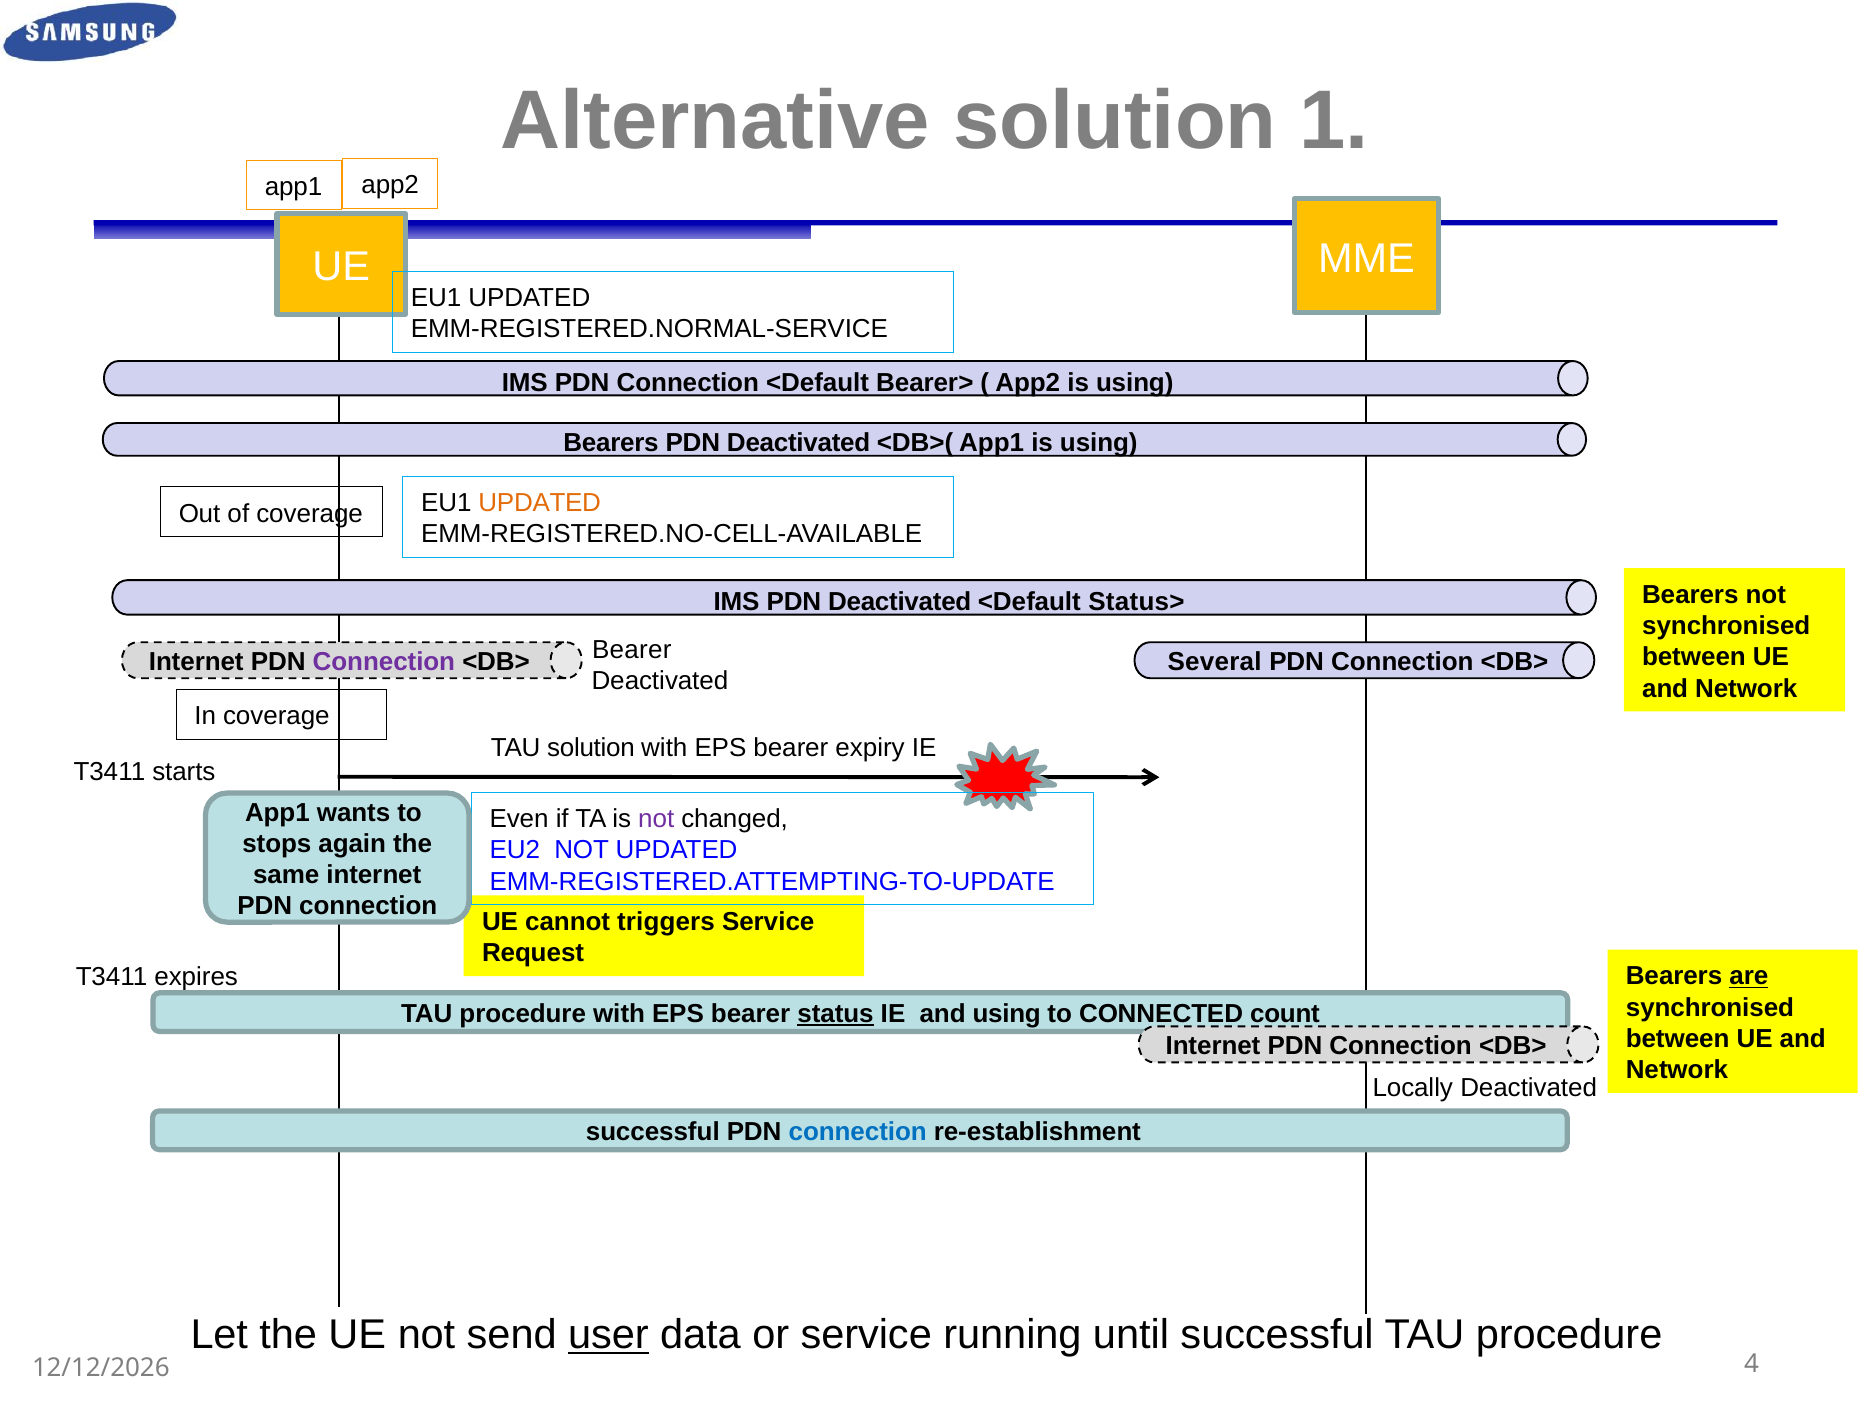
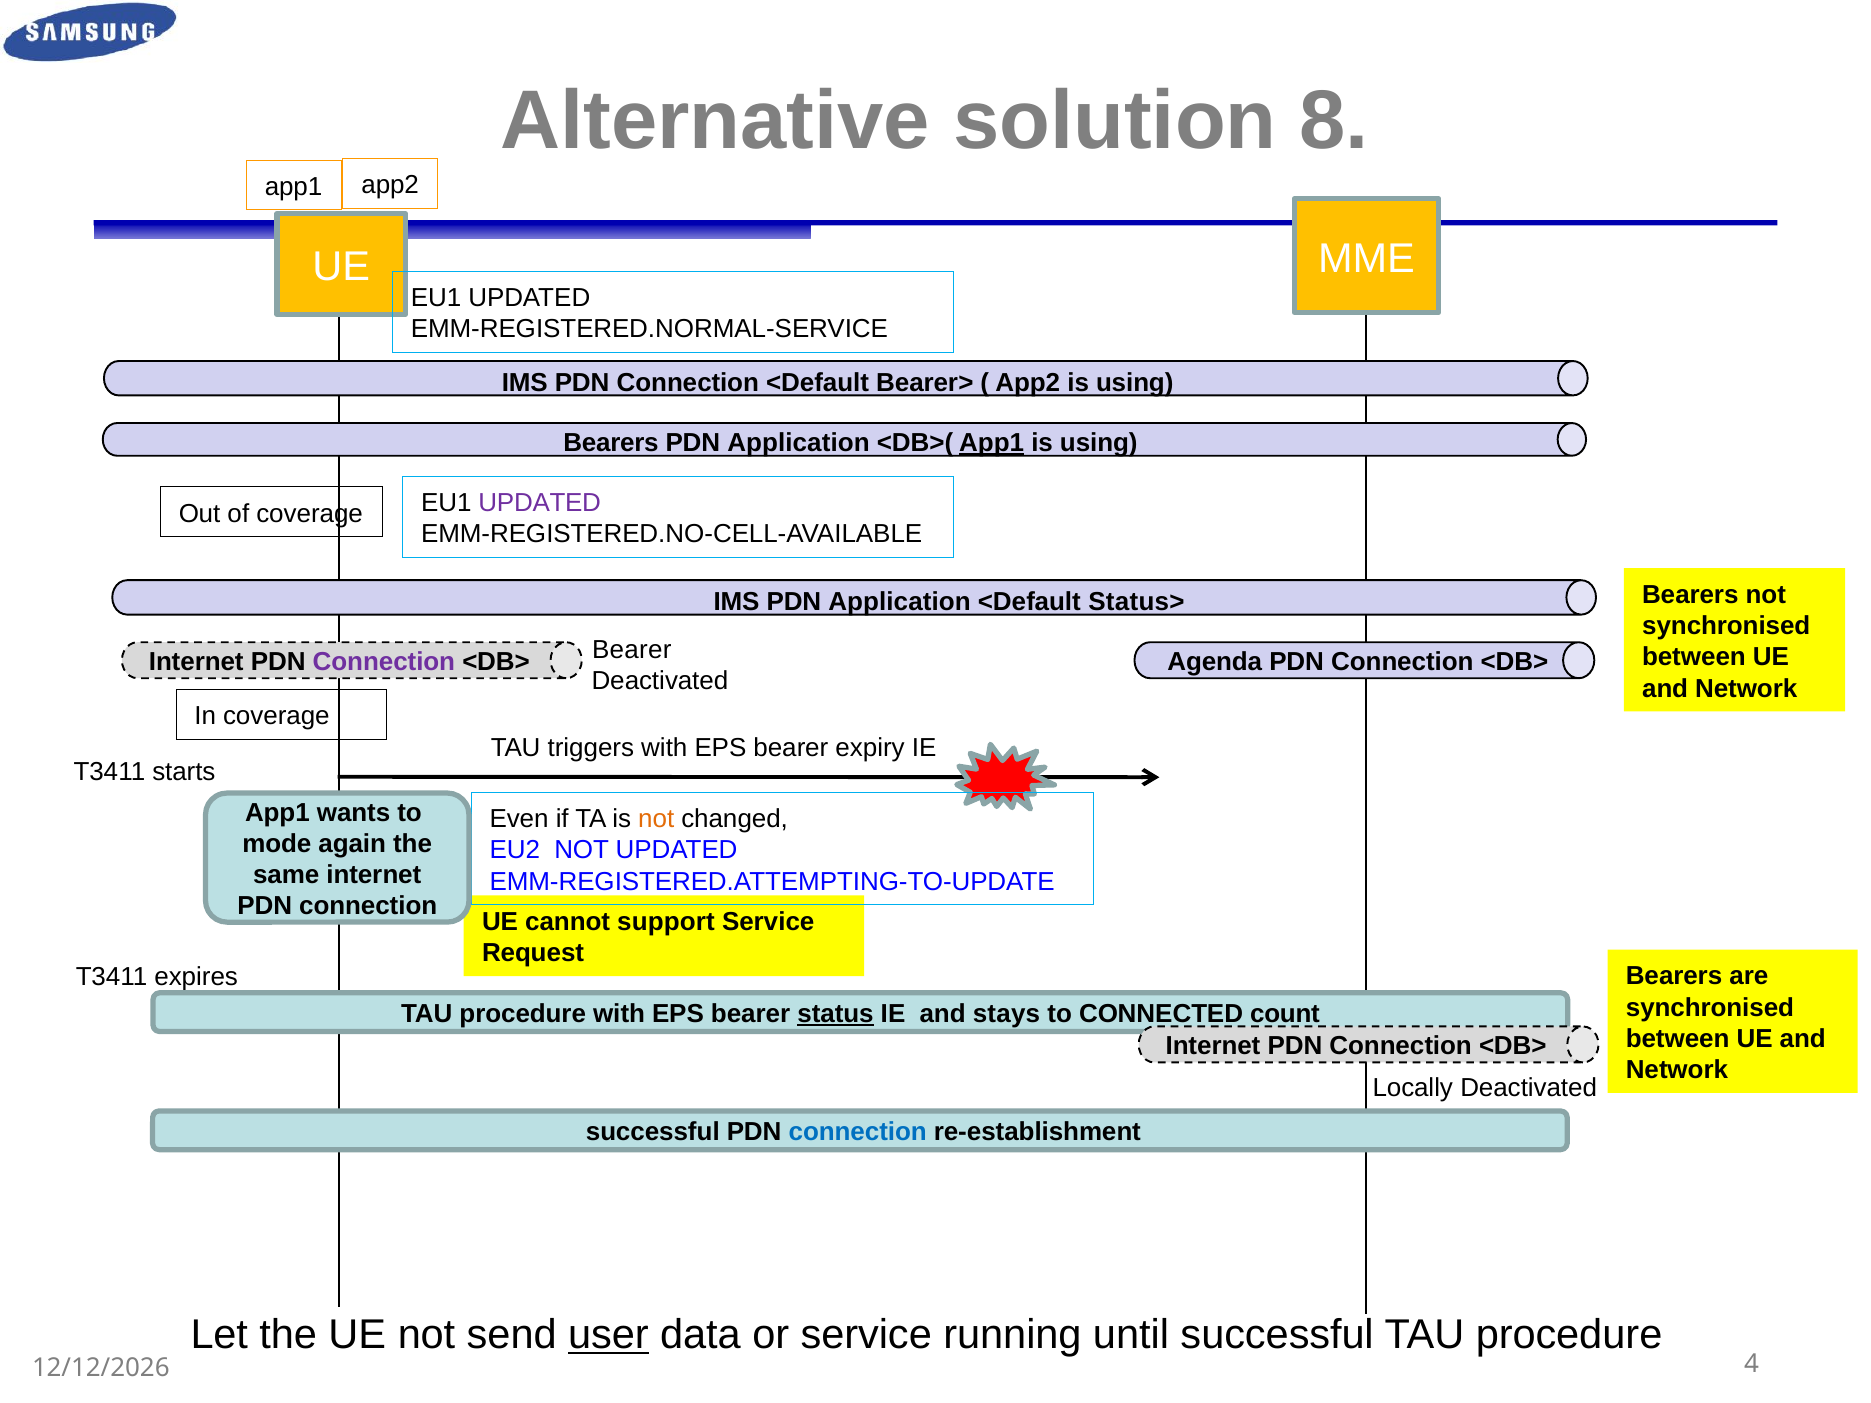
1: 1 -> 8 (1334, 121)
Deactivated: Deactivated -> Application (798, 443)
App1 underline: none -> present (992, 443)
UPDATED colour: orange -> purple (540, 503)
IMS PDN Deactivated: Deactivated -> Application (900, 602)
Several: Several -> Agenda (1215, 662)
TAU solution: solution -> triggers (591, 748)
not colour: purple -> orange (656, 819)
stops: stops -> mode (277, 844)
triggers: triggers -> support (666, 922)
are underline: present -> none (1749, 976)
and using: using -> stays (1006, 1014)
